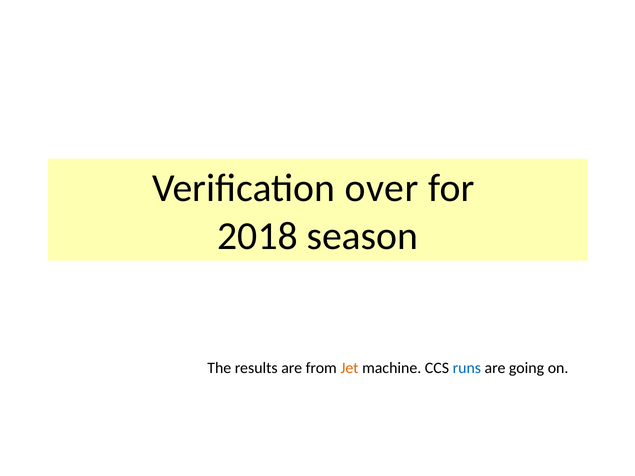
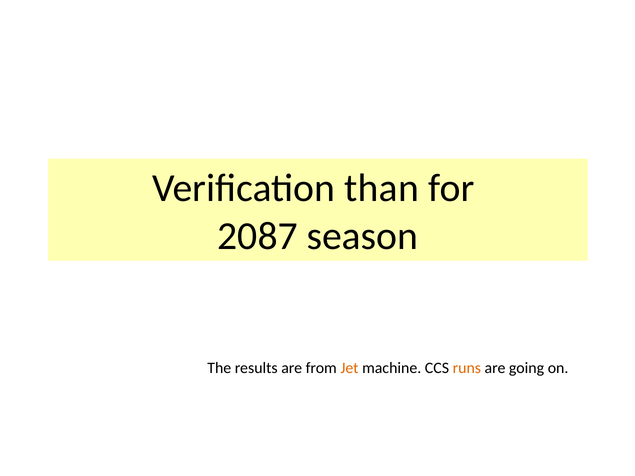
over: over -> than (382, 188)
2018: 2018 -> 2087 (258, 236)
runs colour: blue -> orange (467, 368)
